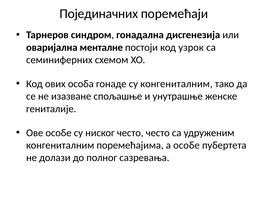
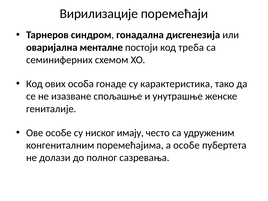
Појединачних: Појединачних -> Вирилизације (99, 14)
узрок: узрок -> треба (191, 47)
су конгениталним: конгениталним -> карактеристика (176, 84)
ниског често: често -> имају (130, 133)
